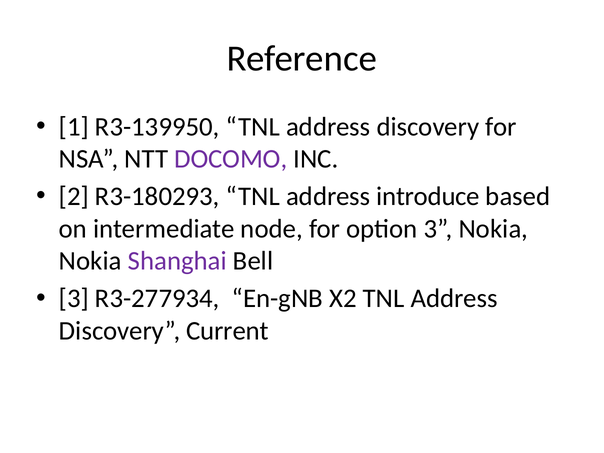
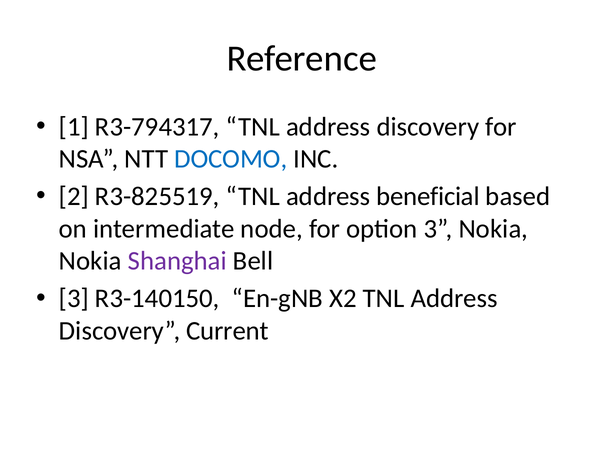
R3-139950: R3-139950 -> R3-794317 (157, 127)
DOCOMO colour: purple -> blue (231, 159)
R3-180293: R3-180293 -> R3-825519 (157, 197)
introduce: introduce -> beneficial (428, 197)
R3-277934: R3-277934 -> R3-140150 (157, 299)
